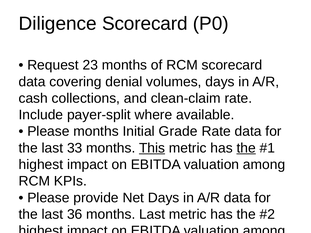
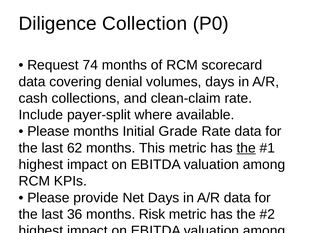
Diligence Scorecard: Scorecard -> Collection (145, 24)
23: 23 -> 74 (90, 65)
33: 33 -> 62 (75, 148)
This underline: present -> none (152, 148)
months Last: Last -> Risk (152, 215)
